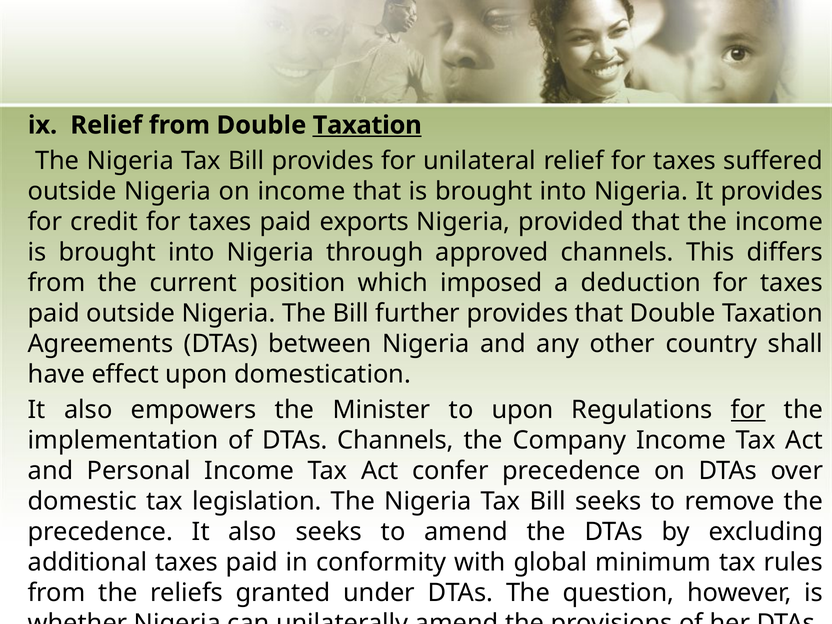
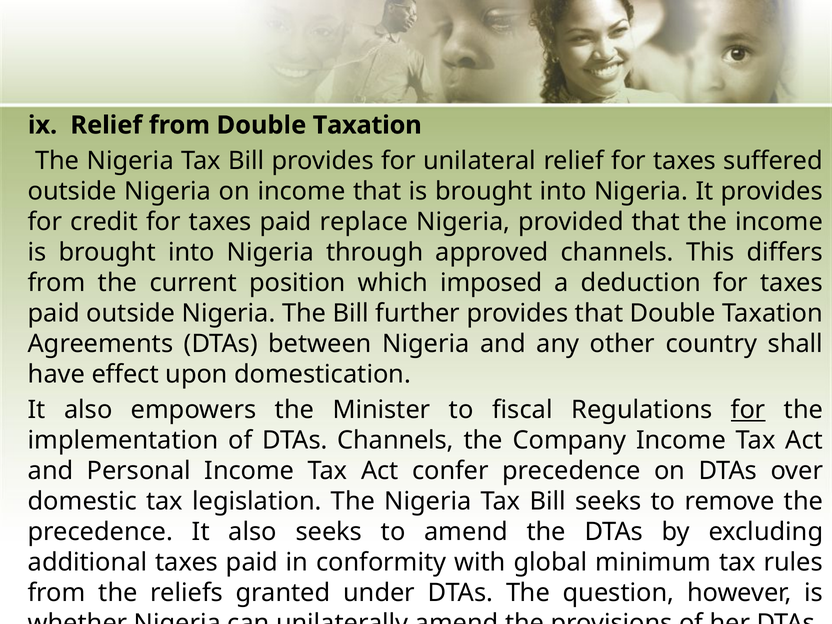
Taxation underline: present -> none (367, 125)
exports: exports -> replace (364, 222)
to upon: upon -> fiscal (522, 410)
